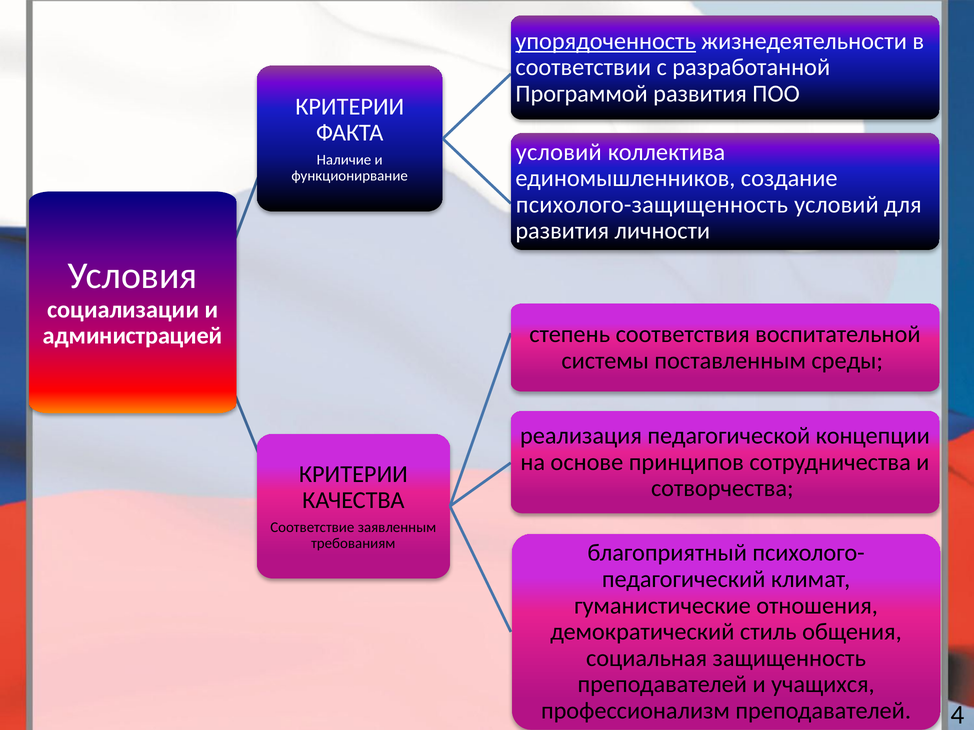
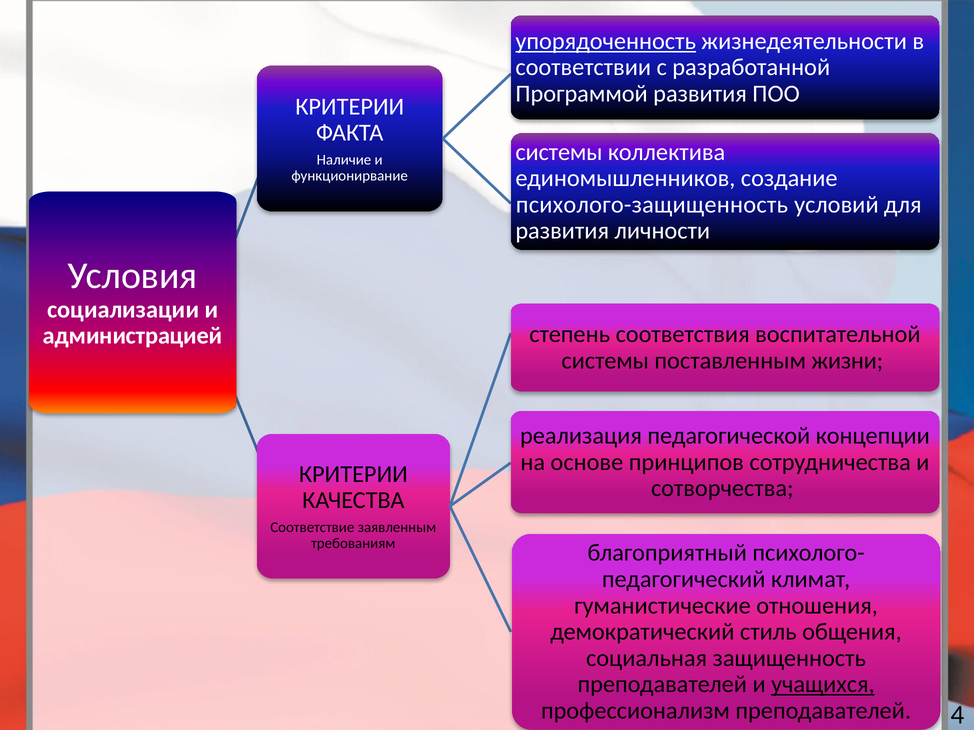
условий: условий -> системы (559, 152)
среды: среды -> жизни (847, 361)
учащихся underline: none -> present (823, 685)
